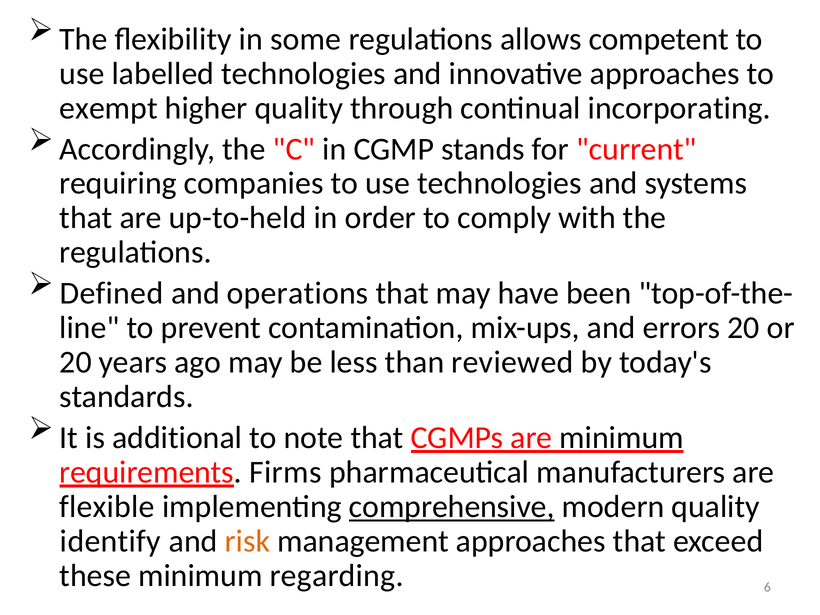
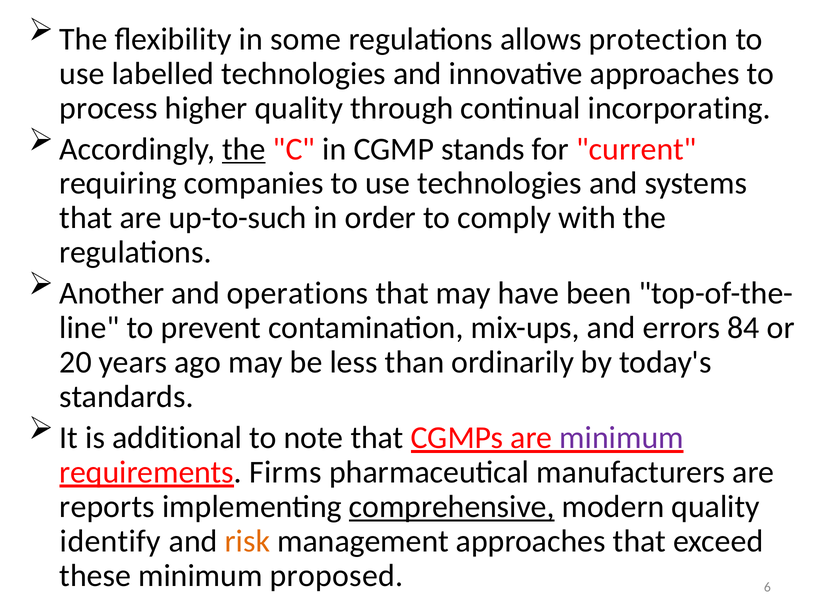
competent: competent -> protection (658, 39)
exempt: exempt -> process (109, 108)
the underline: none -> present (244, 149)
up-to-held: up-to-held -> up-to-such (238, 218)
Defined: Defined -> Another (112, 293)
errors 20: 20 -> 84 (743, 328)
reviewed: reviewed -> ordinarily (513, 362)
minimum colour: black -> purple (622, 438)
flexible: flexible -> reports (107, 507)
regarding: regarding -> proposed (337, 575)
